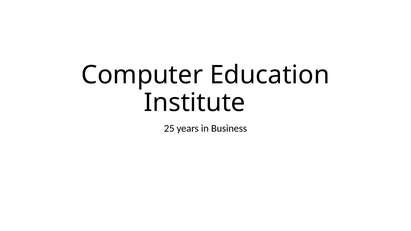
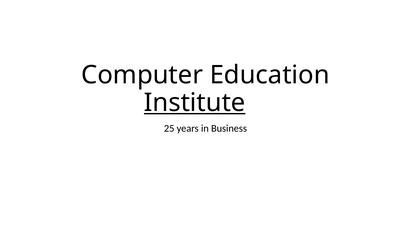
Institute underline: none -> present (195, 103)
